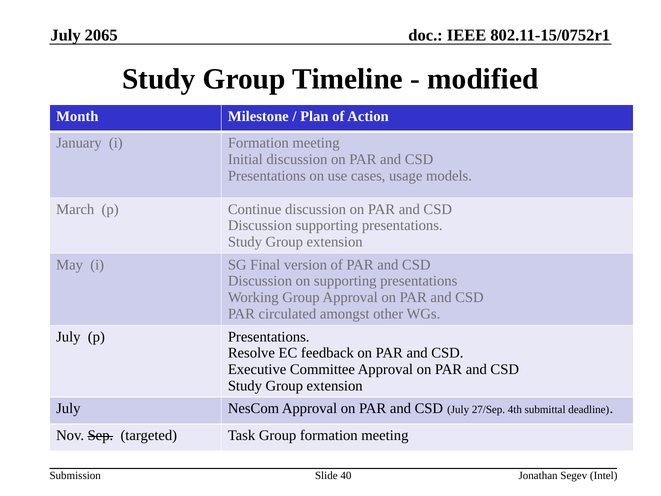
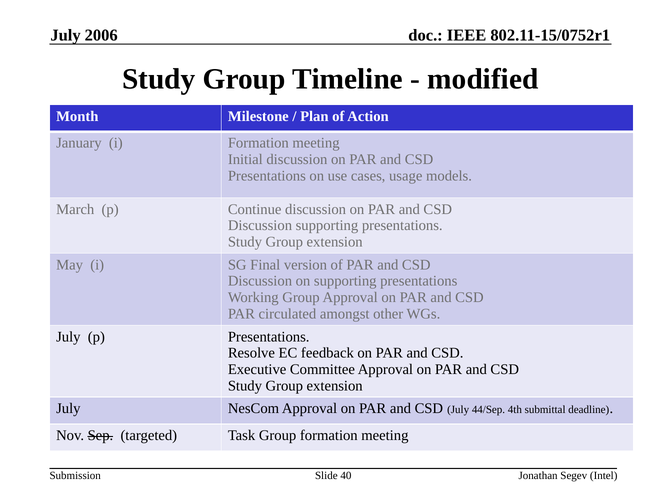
2065: 2065 -> 2006 (101, 35)
27/Sep: 27/Sep -> 44/Sep (488, 410)
